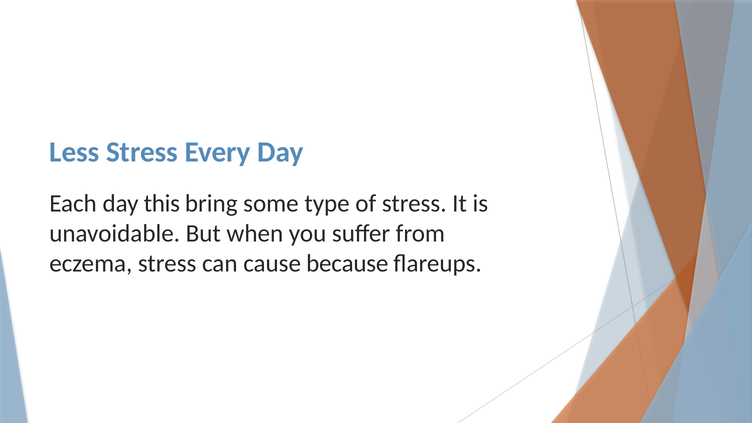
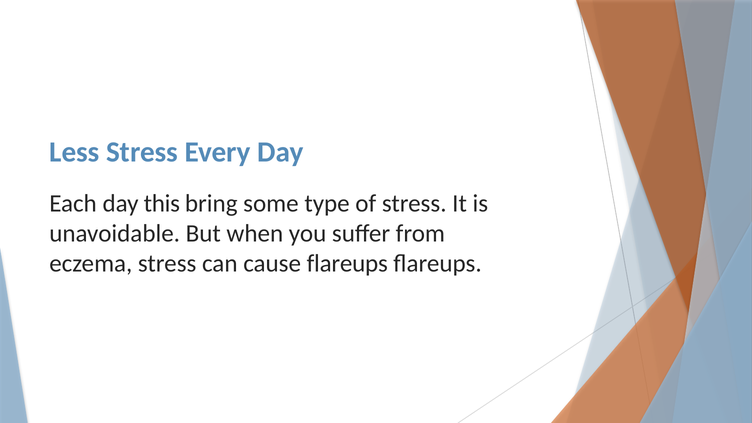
cause because: because -> flareups (347, 264)
